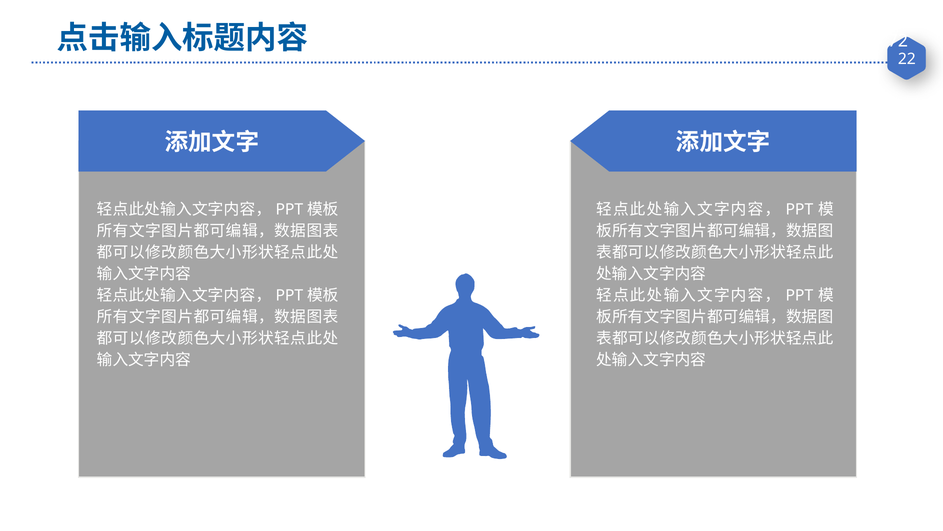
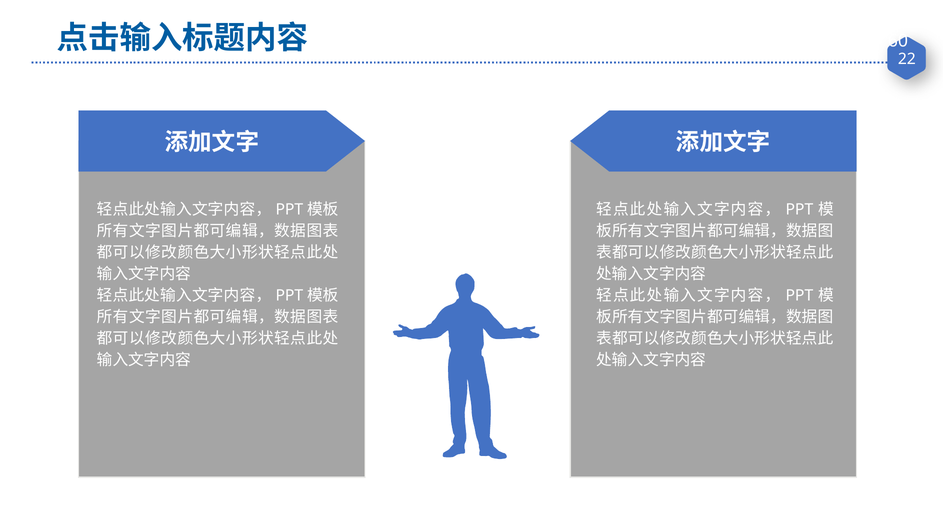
72: 72 -> 60 (898, 41)
